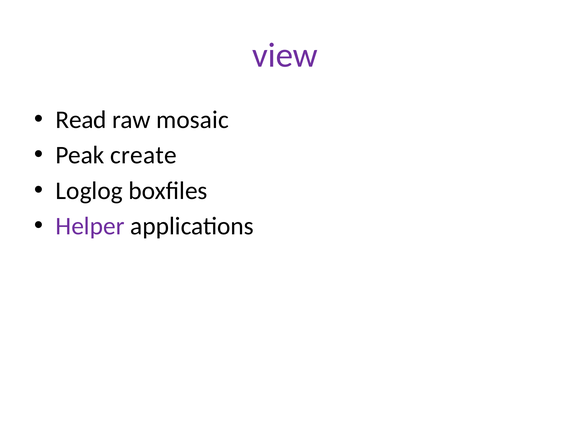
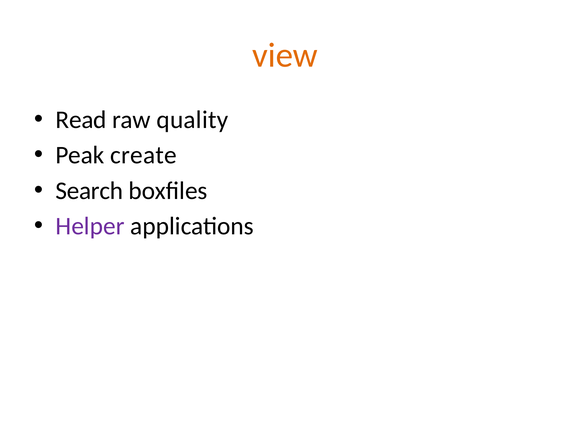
view colour: purple -> orange (285, 55)
mosaic: mosaic -> quality (192, 120)
Loglog: Loglog -> Search (89, 191)
